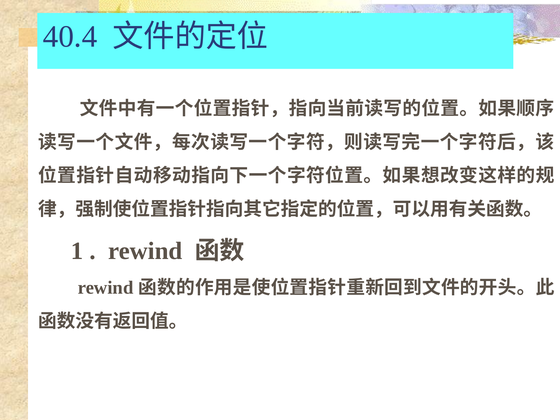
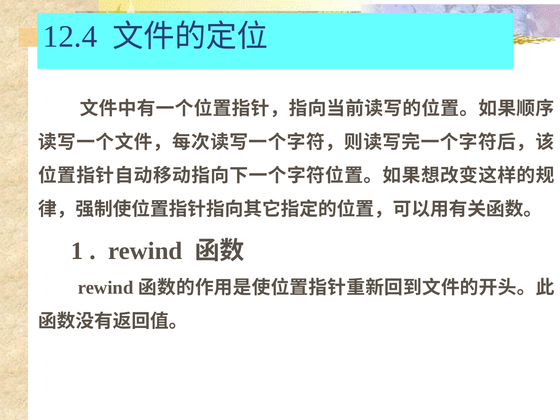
40.4: 40.4 -> 12.4 (70, 37)
